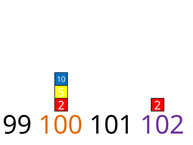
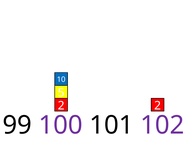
100 colour: orange -> purple (61, 125)
